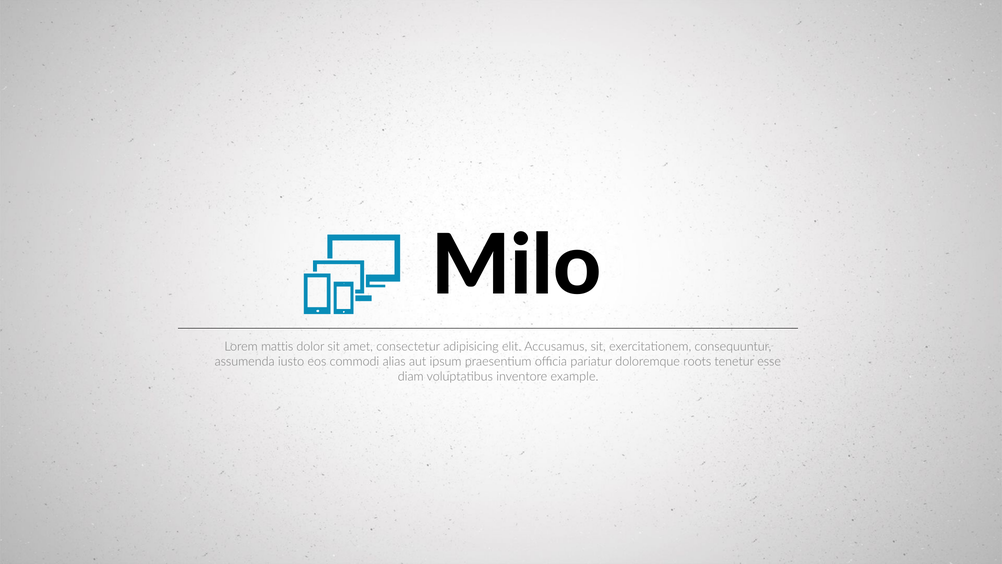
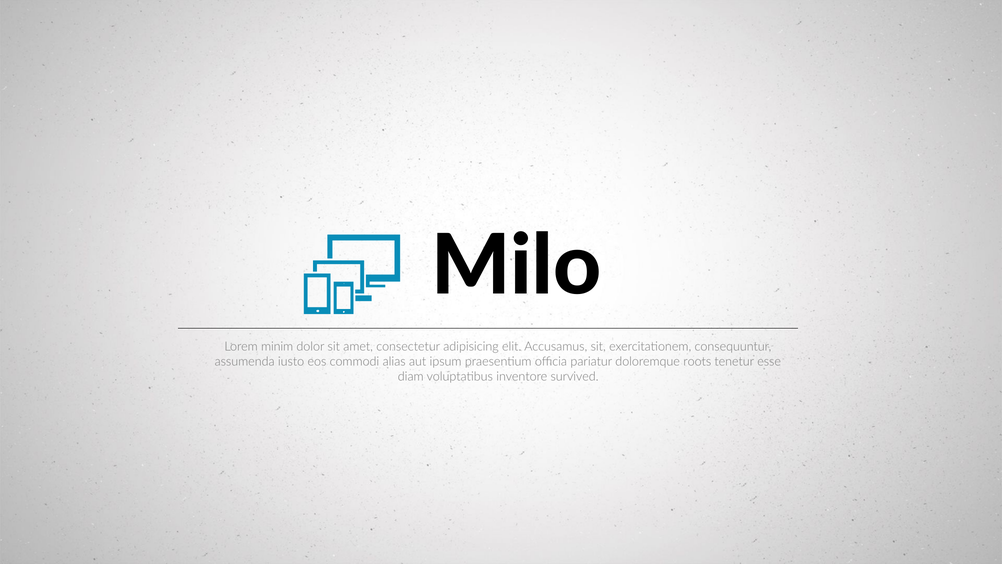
mattis: mattis -> minim (277, 346)
example: example -> survived (575, 377)
